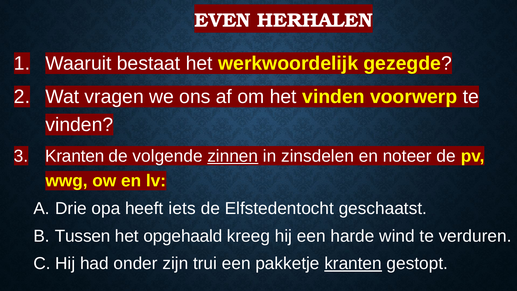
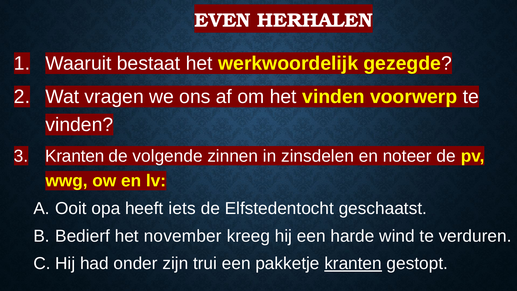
zinnen underline: present -> none (233, 156)
Drie: Drie -> Ooit (71, 208)
Tussen: Tussen -> Bedierf (83, 236)
opgehaald: opgehaald -> november (183, 236)
